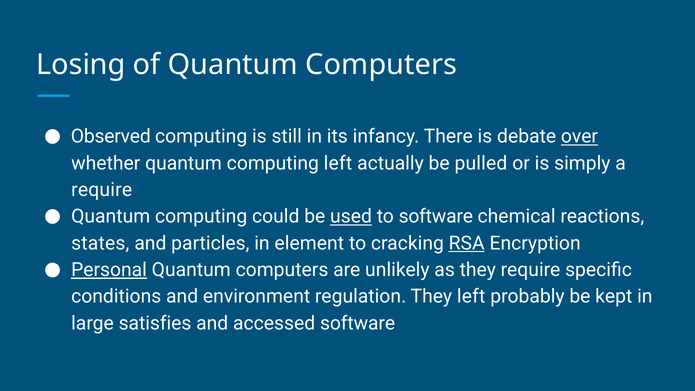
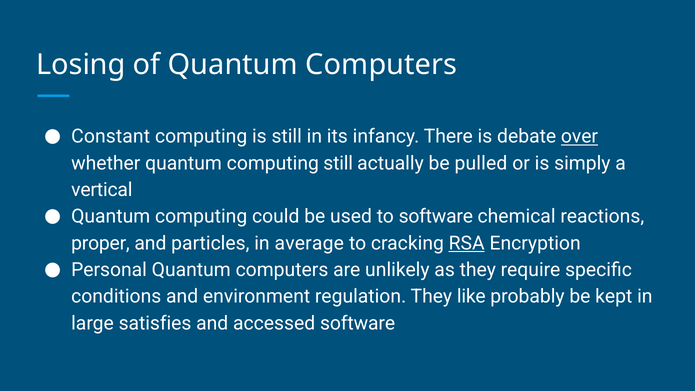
Observed: Observed -> Constant (111, 137)
computing left: left -> still (338, 163)
require: require -> vertical (102, 190)
used underline: present -> none (351, 217)
states: states -> proper (100, 243)
element: element -> average (309, 243)
Personal underline: present -> none (109, 270)
They left: left -> like (471, 296)
